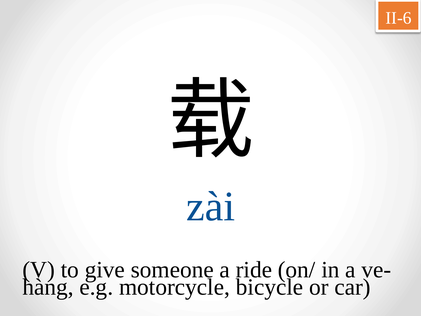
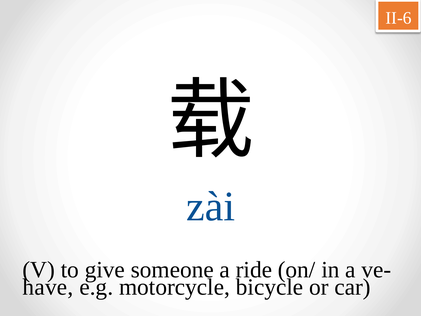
hàng: hàng -> have (48, 287)
